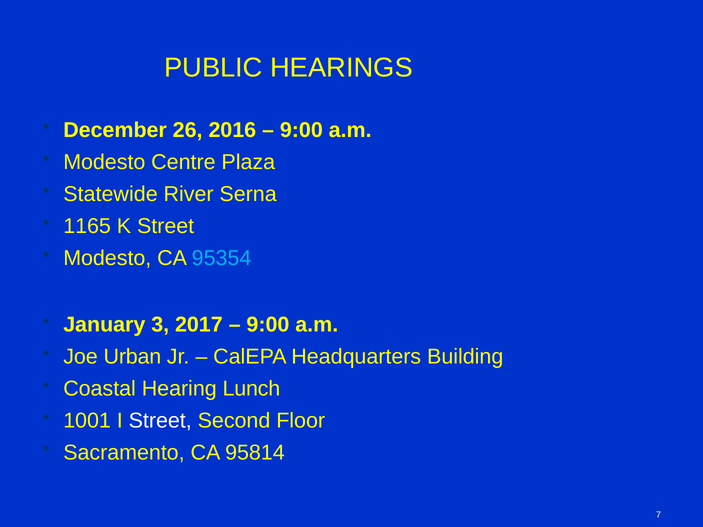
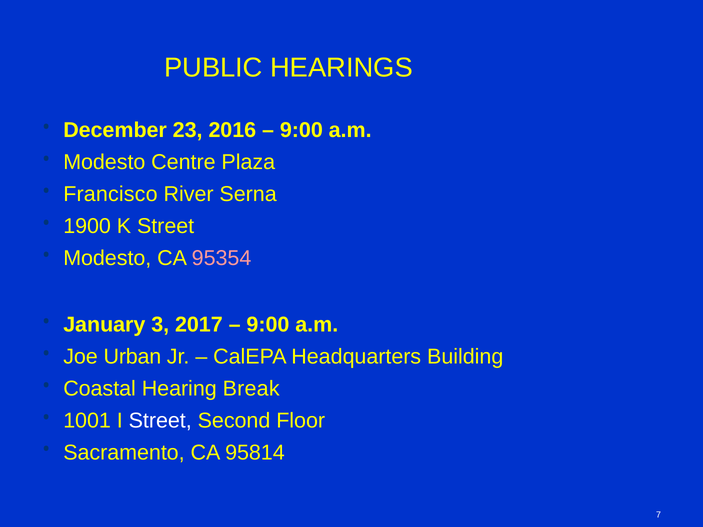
26: 26 -> 23 (188, 130)
Statewide: Statewide -> Francisco (110, 194)
1165: 1165 -> 1900 (87, 226)
95354 colour: light blue -> pink (222, 258)
Lunch: Lunch -> Break (251, 389)
